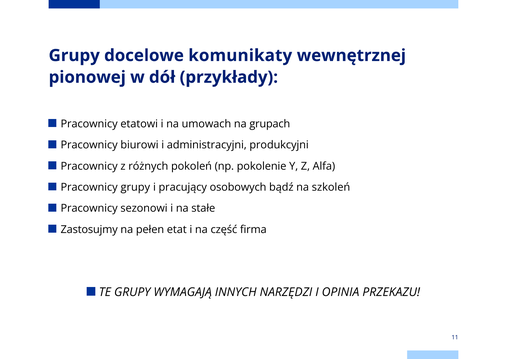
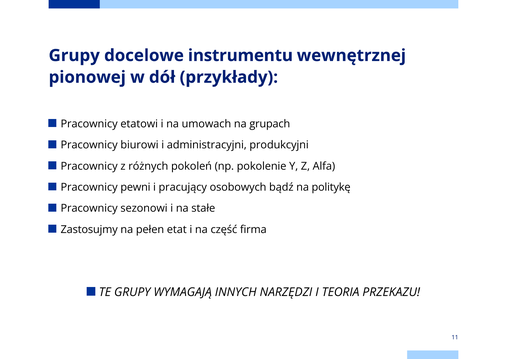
komunikaty: komunikaty -> instrumentu (240, 55)
Pracownicy grupy: grupy -> pewni (135, 187)
szkoleń: szkoleń -> politykę (331, 187)
OPINIA: OPINIA -> TEORIA (341, 292)
